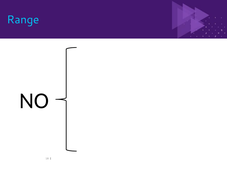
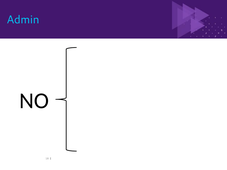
Range: Range -> Admin (23, 20)
